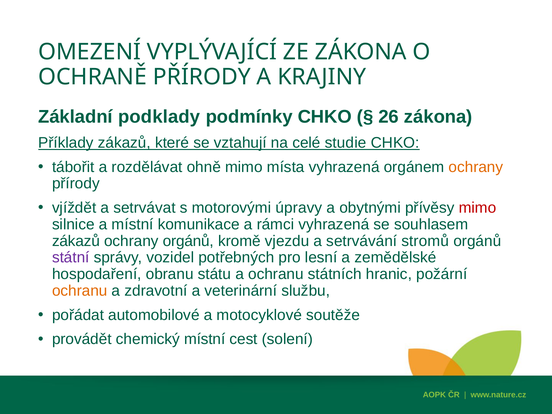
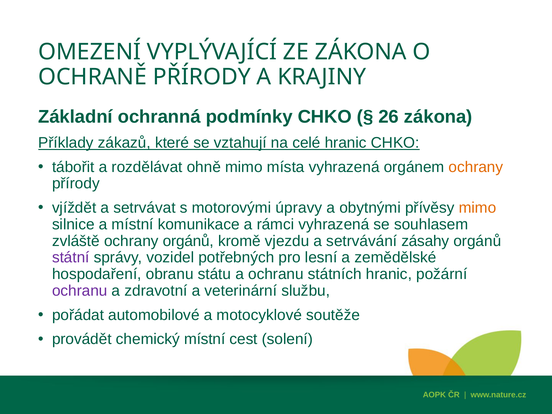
podklady: podklady -> ochranná (159, 117)
celé studie: studie -> hranic (346, 143)
mimo colour: red -> orange (478, 208)
zákazů: zákazů -> zvláště (76, 241)
stromů: stromů -> zásahy (425, 241)
ochranu colour: orange -> purple (80, 291)
